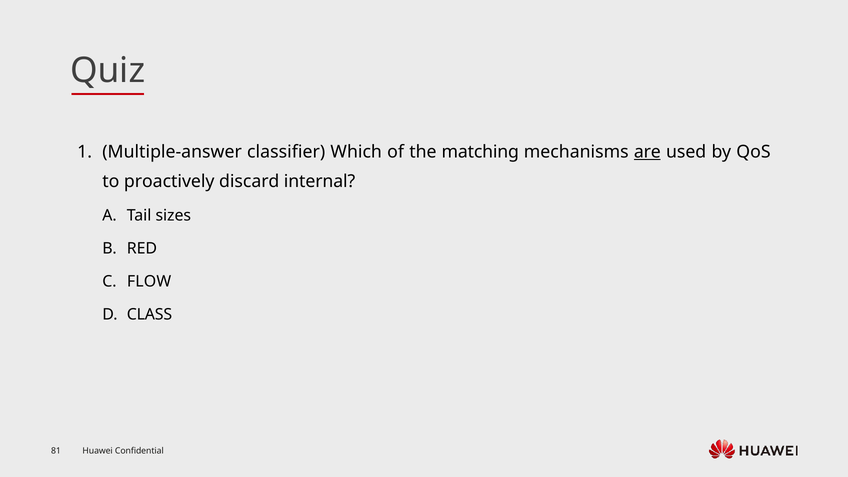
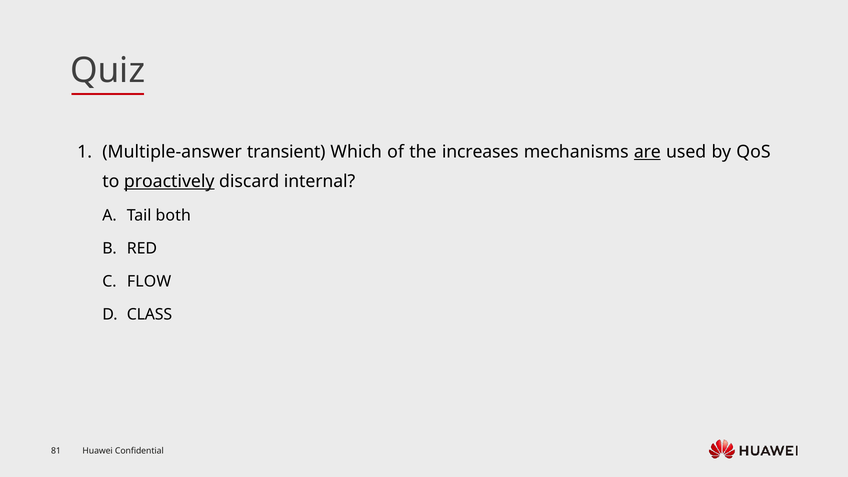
classifier: classifier -> transient (286, 152)
matching: matching -> increases (480, 152)
proactively underline: none -> present (169, 181)
sizes: sizes -> both (173, 215)
